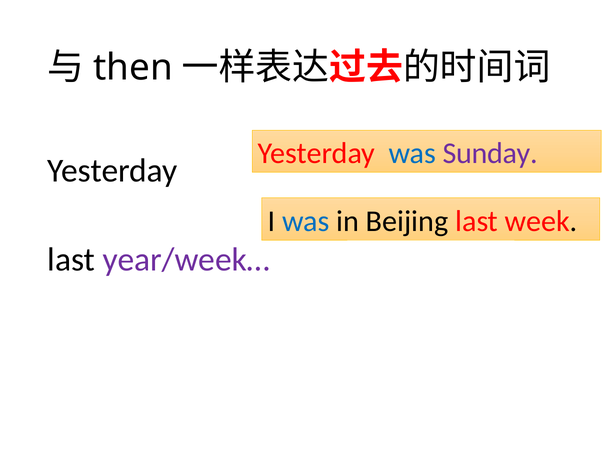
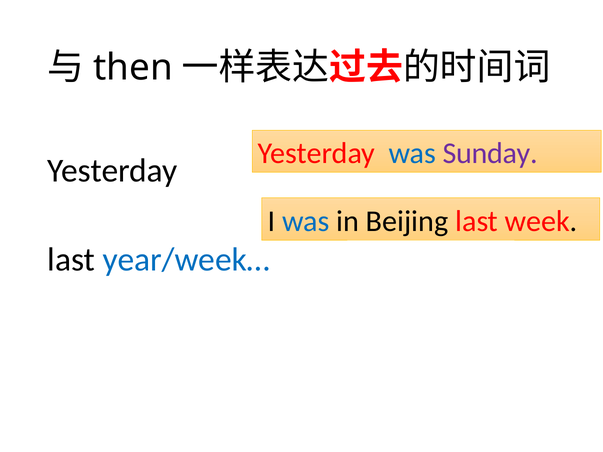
year/week… colour: purple -> blue (186, 260)
